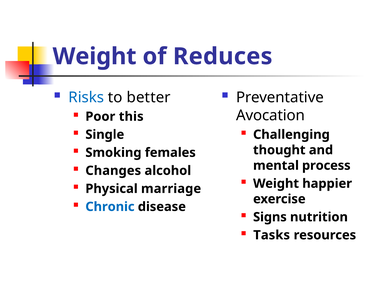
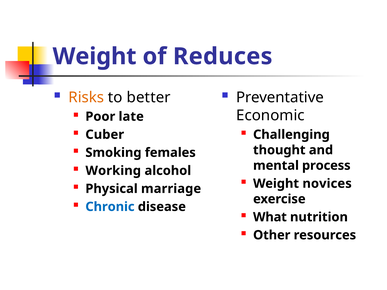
Risks colour: blue -> orange (86, 97)
Avocation: Avocation -> Economic (270, 115)
this: this -> late (131, 117)
Single: Single -> Cuber (105, 135)
Changes: Changes -> Working (113, 171)
happier: happier -> novices (327, 184)
Signs: Signs -> What (270, 217)
Tasks: Tasks -> Other (272, 235)
